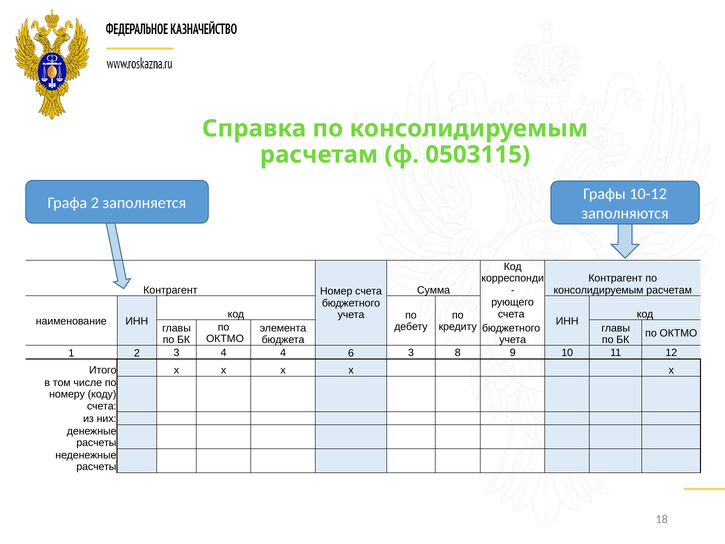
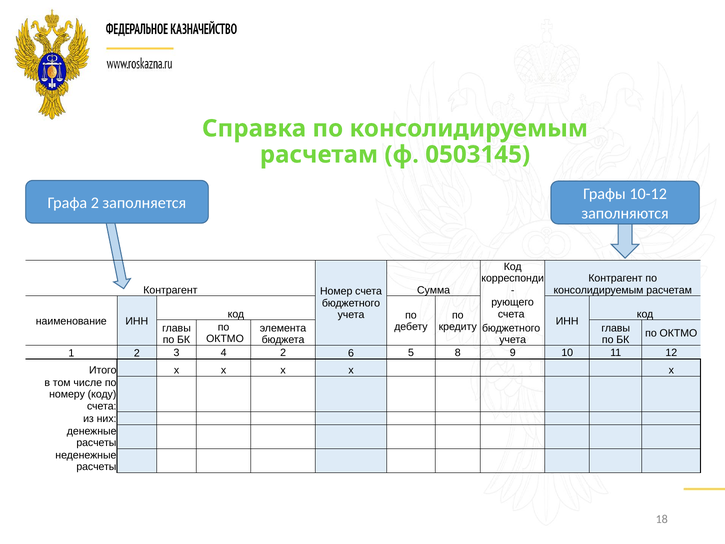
0503115: 0503115 -> 0503145 (478, 155)
4 4: 4 -> 2 (283, 353)
6 3: 3 -> 5 (411, 353)
